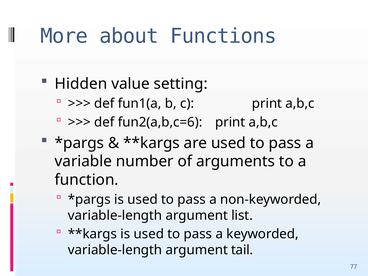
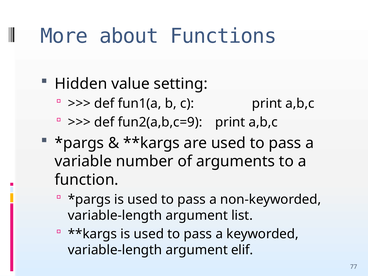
fun2(a,b,c=6: fun2(a,b,c=6 -> fun2(a,b,c=9 (160, 122)
tail: tail -> elif (242, 250)
